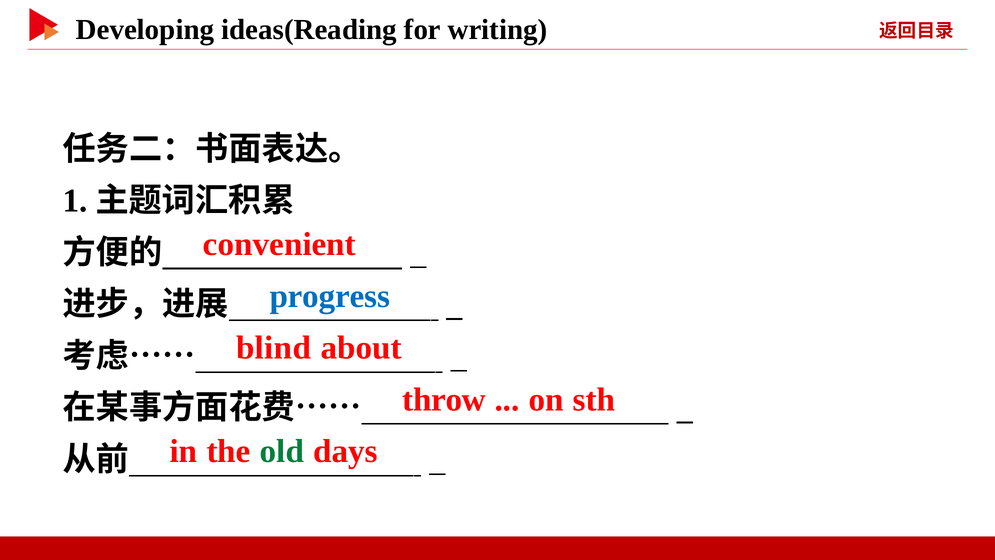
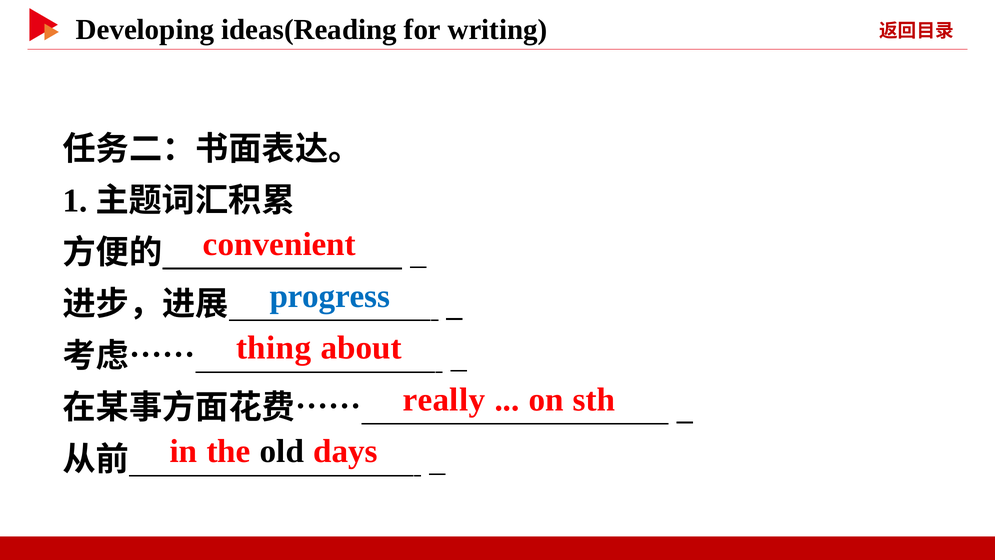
blind: blind -> thing (274, 348)
throw: throw -> really (444, 399)
old colour: green -> black (282, 451)
